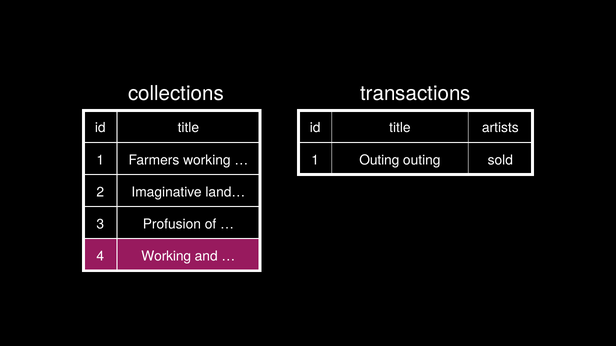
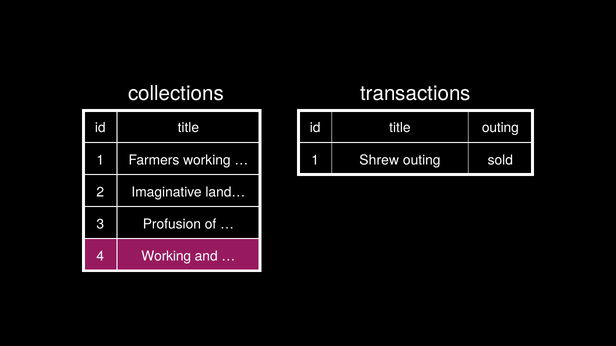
title artists: artists -> outing (500, 128)
1 Outing: Outing -> Shrew (379, 160)
